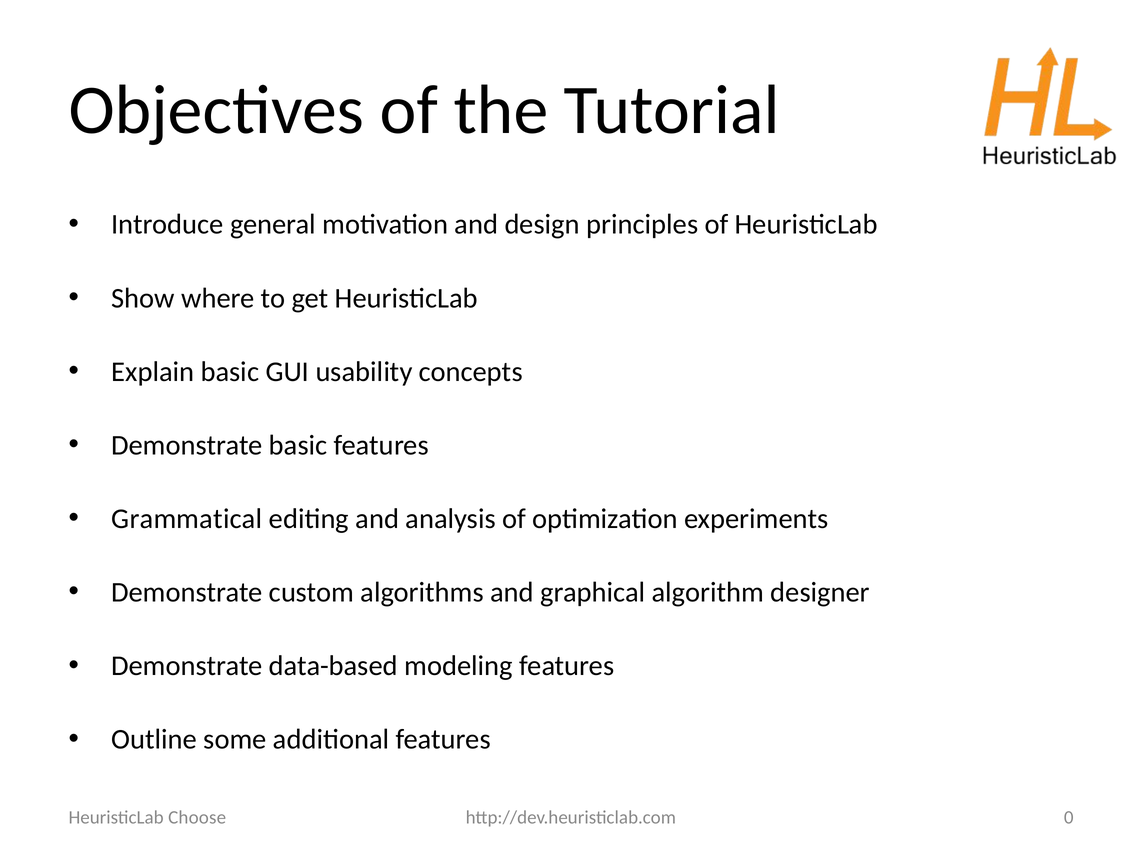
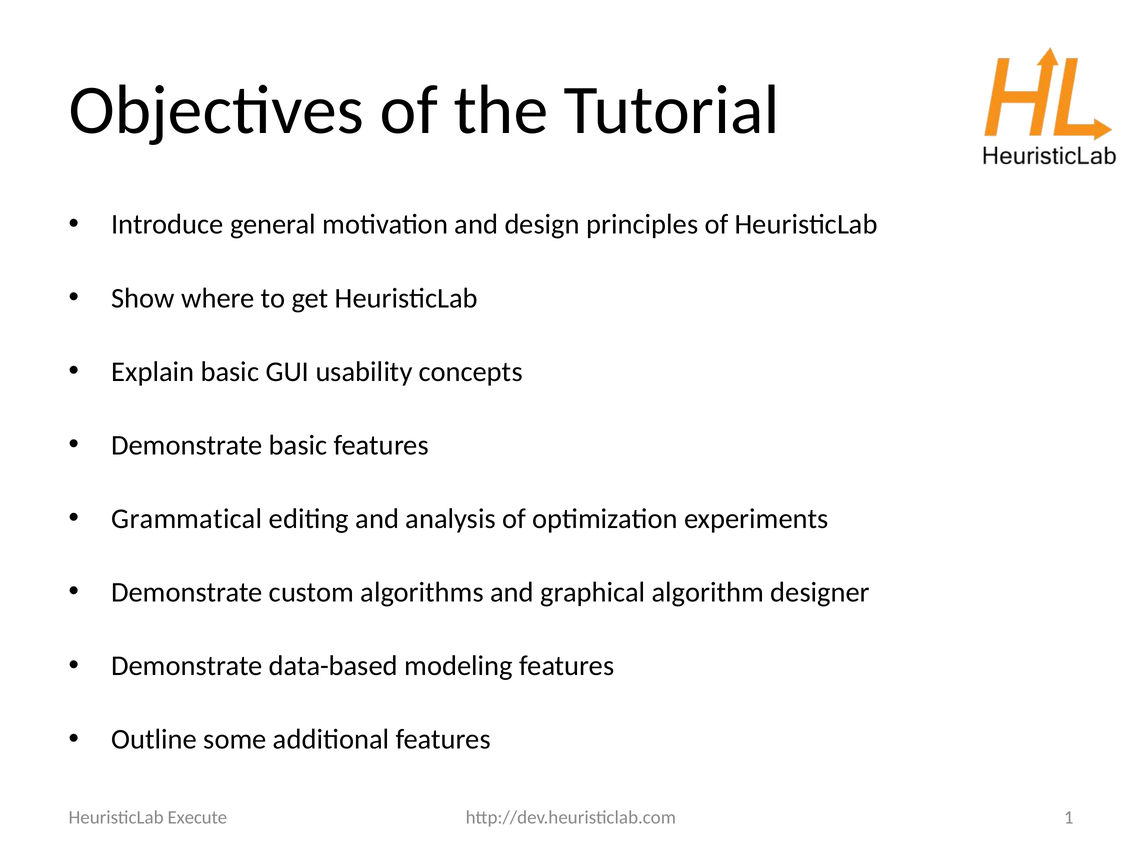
0: 0 -> 1 (1069, 818)
Choose: Choose -> Execute (197, 818)
